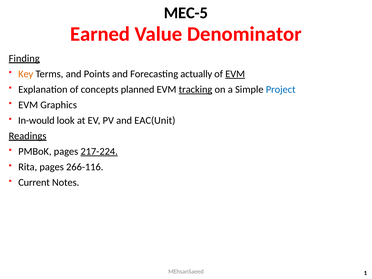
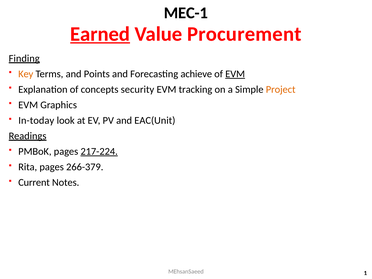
MEC-5: MEC-5 -> MEC-1 (186, 13)
Earned underline: none -> present (100, 34)
Denominator: Denominator -> Procurement (244, 34)
actually: actually -> achieve (196, 74)
planned: planned -> security (138, 89)
tracking underline: present -> none (196, 89)
Project colour: blue -> orange (281, 89)
In-would: In-would -> In-today (36, 120)
266-116: 266-116 -> 266-379 (85, 167)
